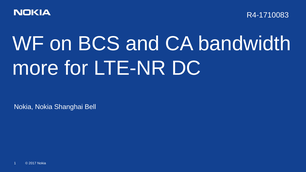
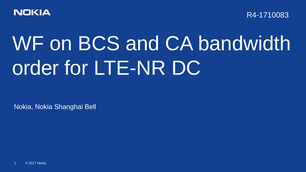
more: more -> order (36, 68)
